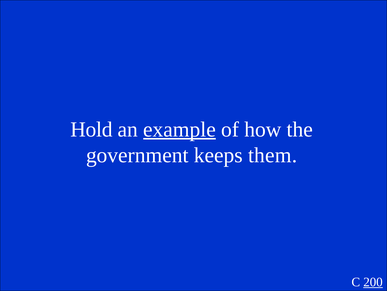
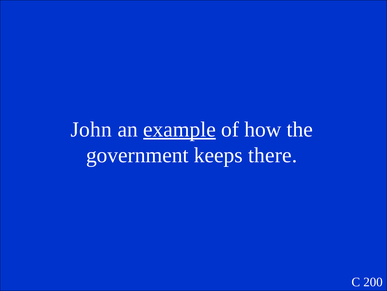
Hold: Hold -> John (91, 129)
them: them -> there (273, 155)
200 underline: present -> none (373, 281)
